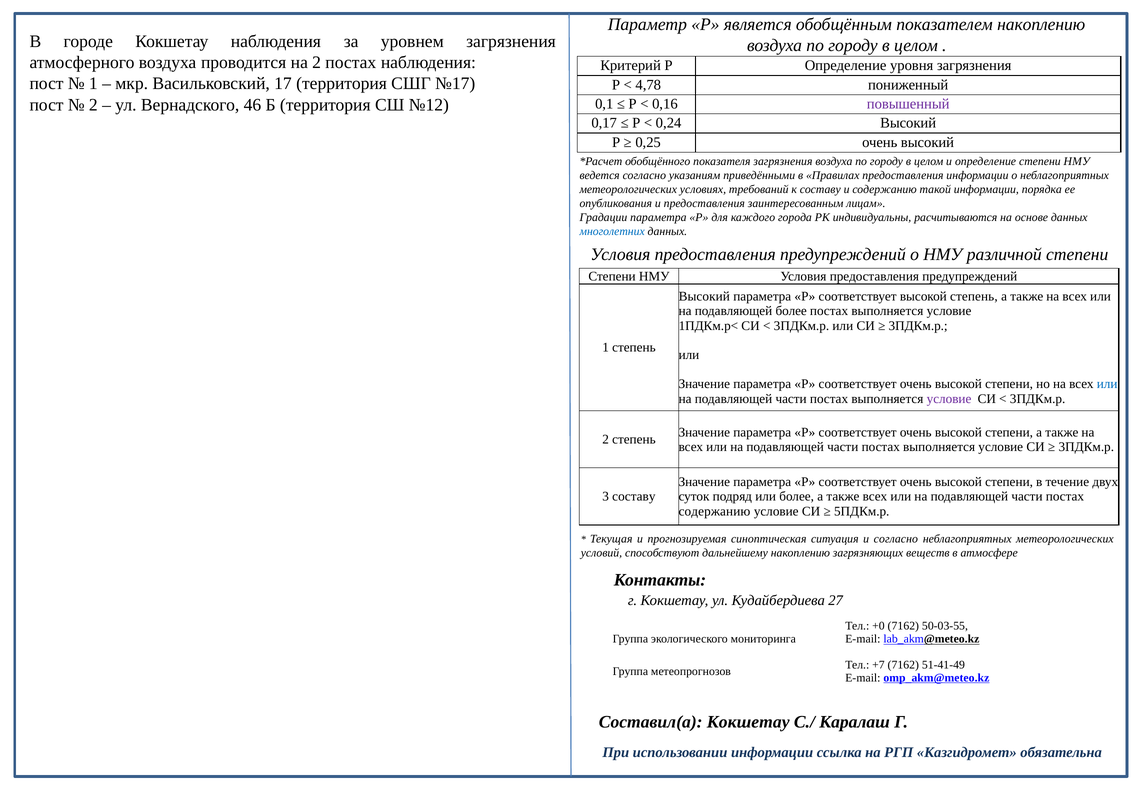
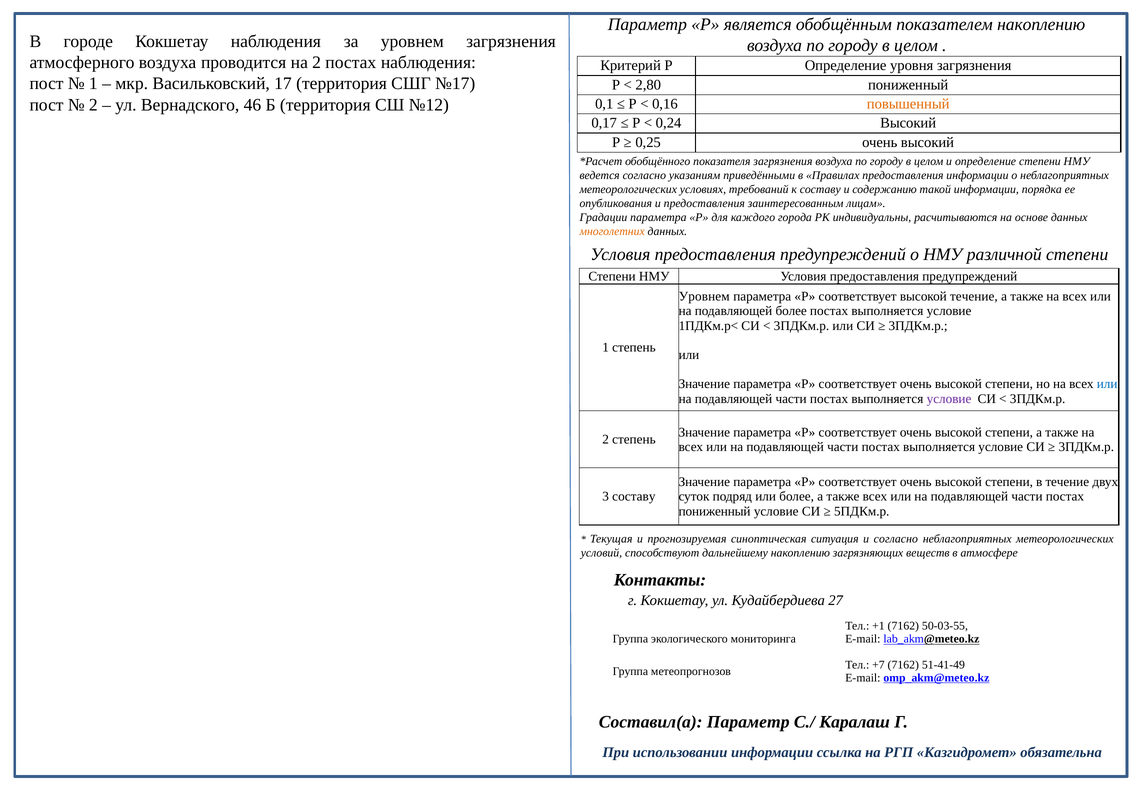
4,78: 4,78 -> 2,80 (648, 85)
повышенный colour: purple -> orange (908, 104)
многолетних colour: blue -> orange (612, 231)
Высокий: Высокий -> Уровнем (704, 297)
высокой степень: степень -> течение (974, 297)
содержанию: содержанию -> пониженный (715, 512)
+0: +0 -> +1 (878, 627)
Составил(а Кокшетау: Кокшетау -> Параметр (748, 722)
